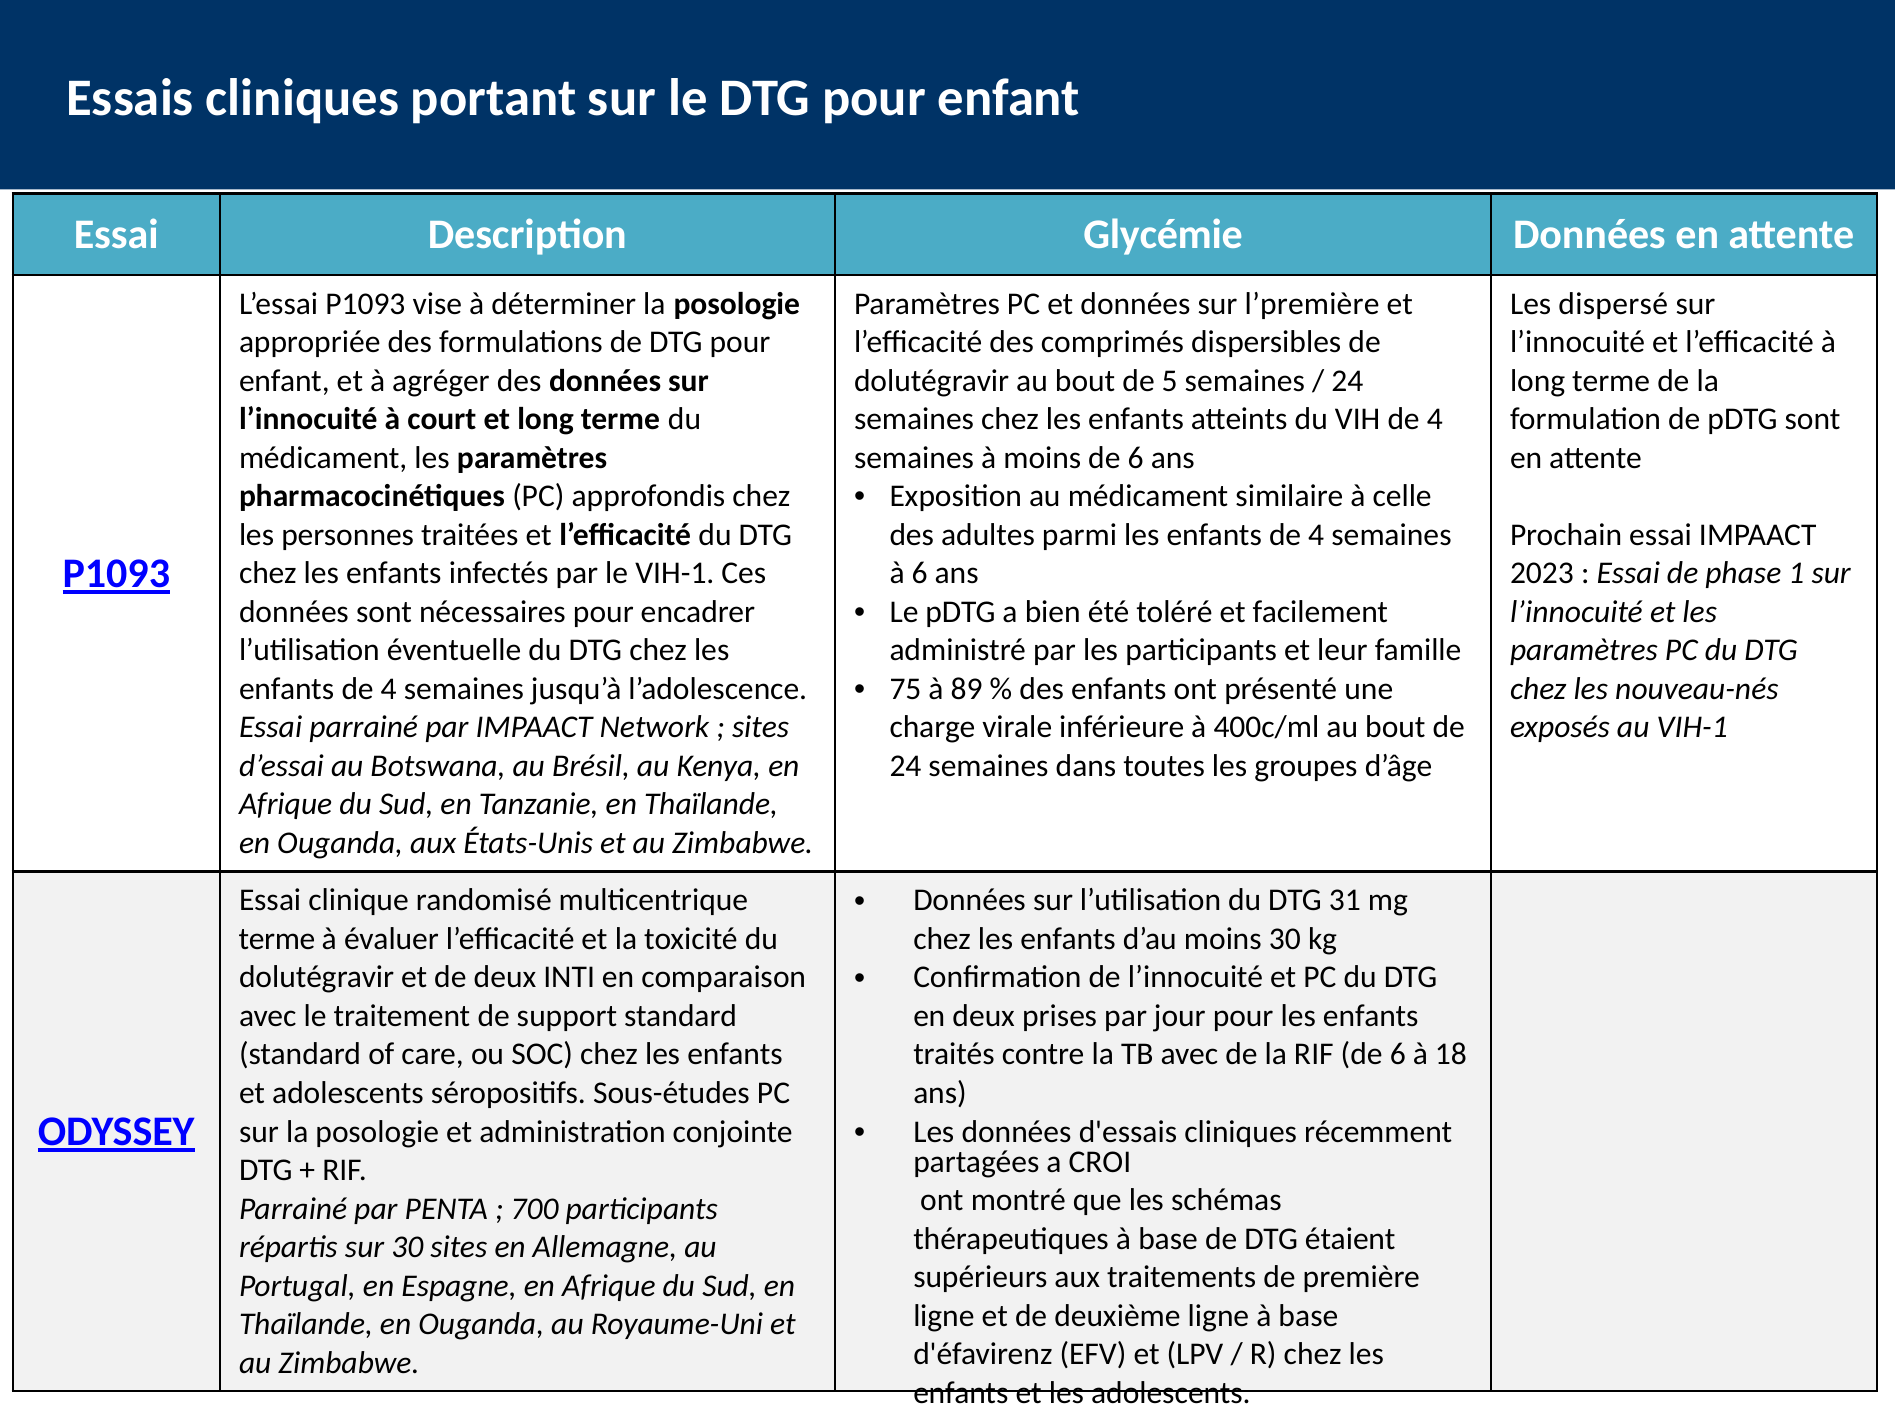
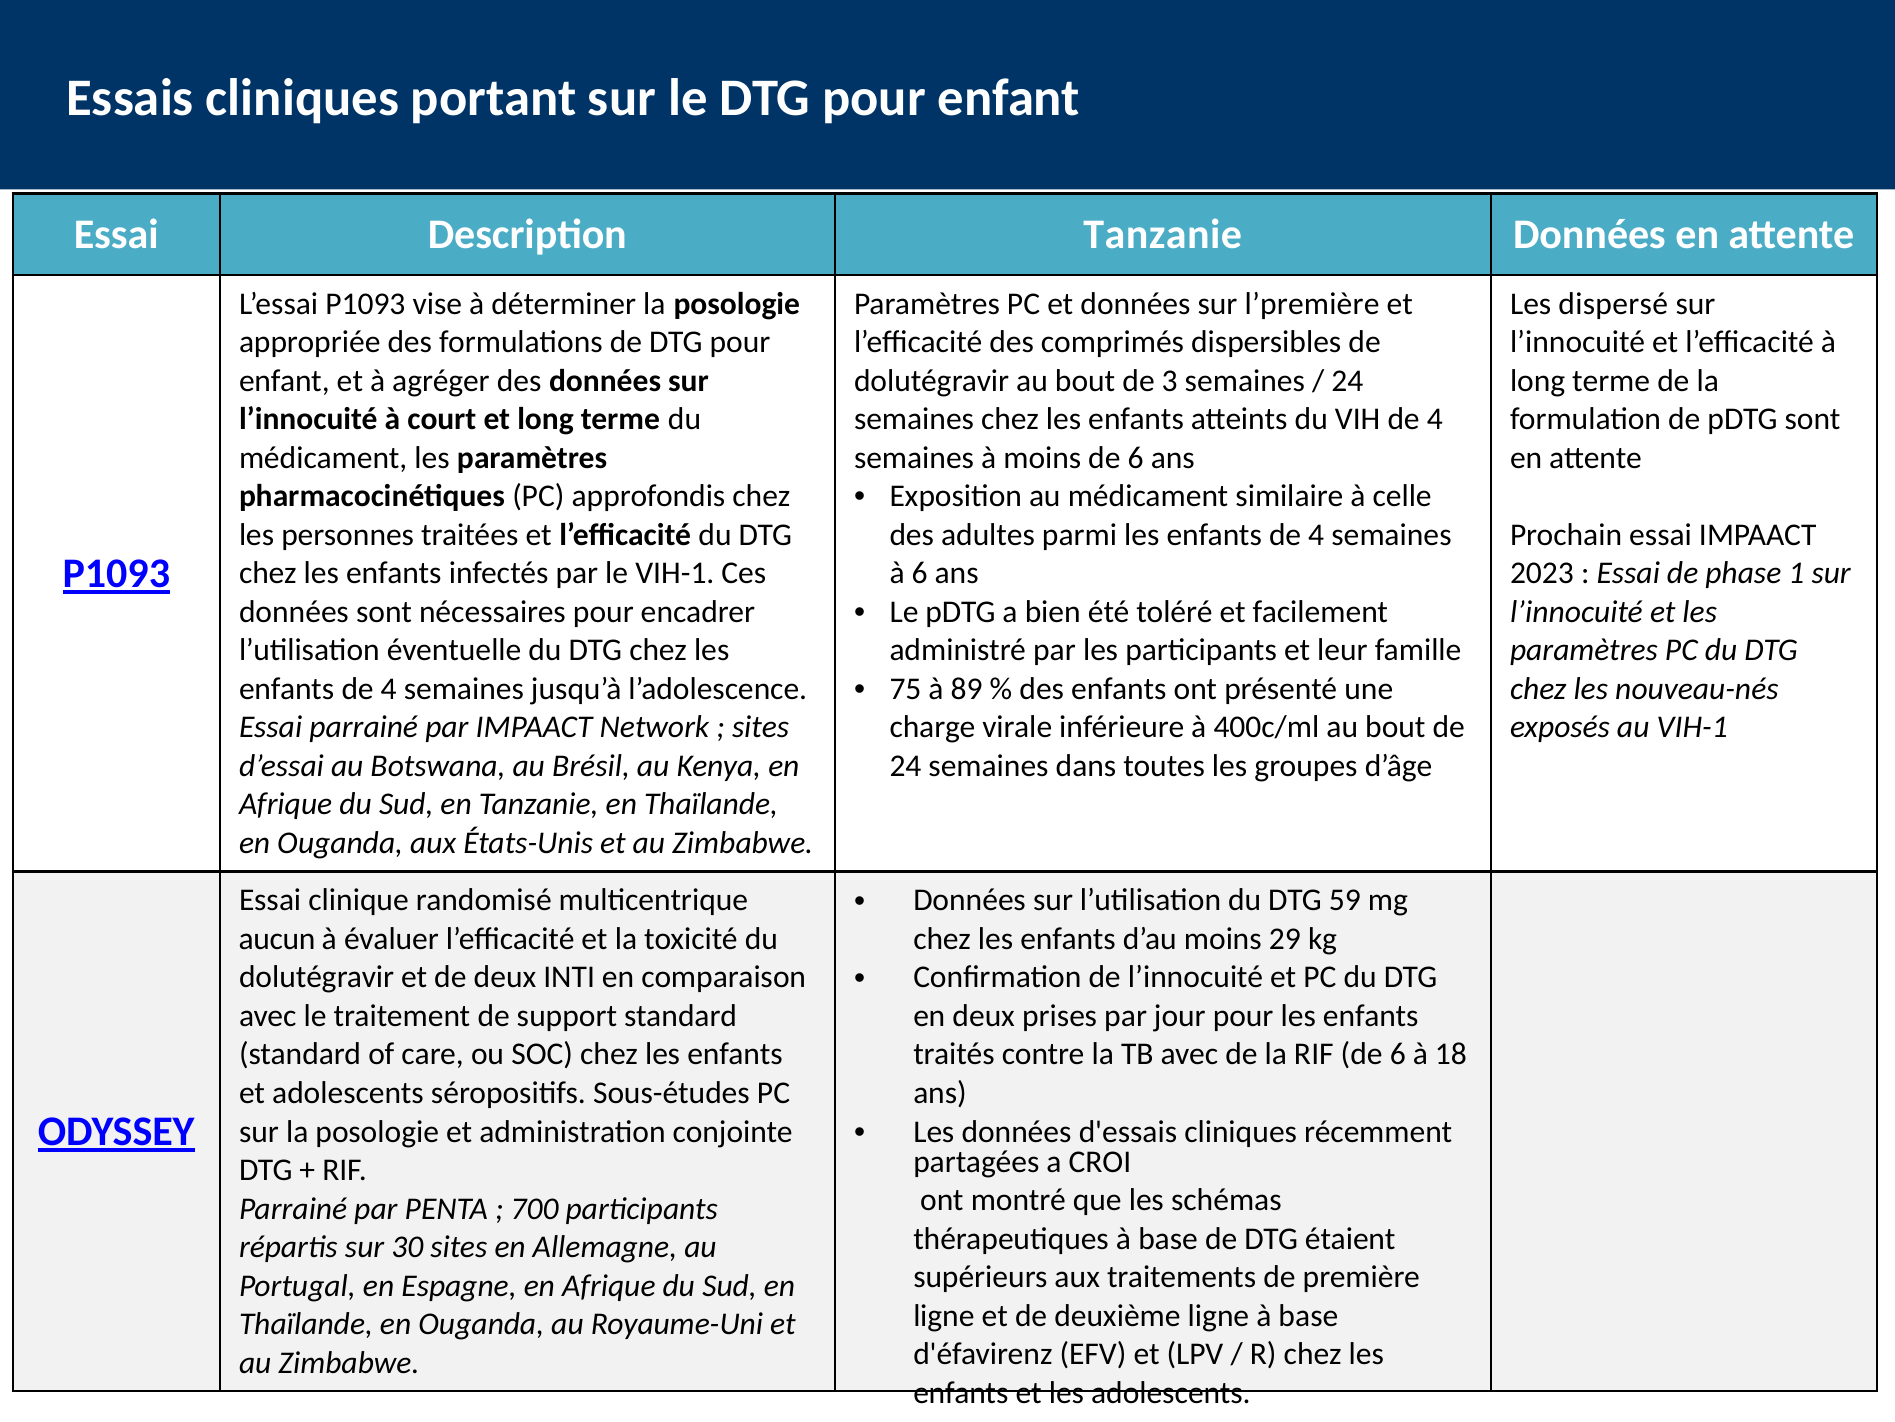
Description Glycémie: Glycémie -> Tanzanie (1163, 234)
5: 5 -> 3 (1170, 381)
31: 31 -> 59 (1345, 900)
terme: terme -> aucun (277, 939)
moins 30: 30 -> 29 (1285, 939)
